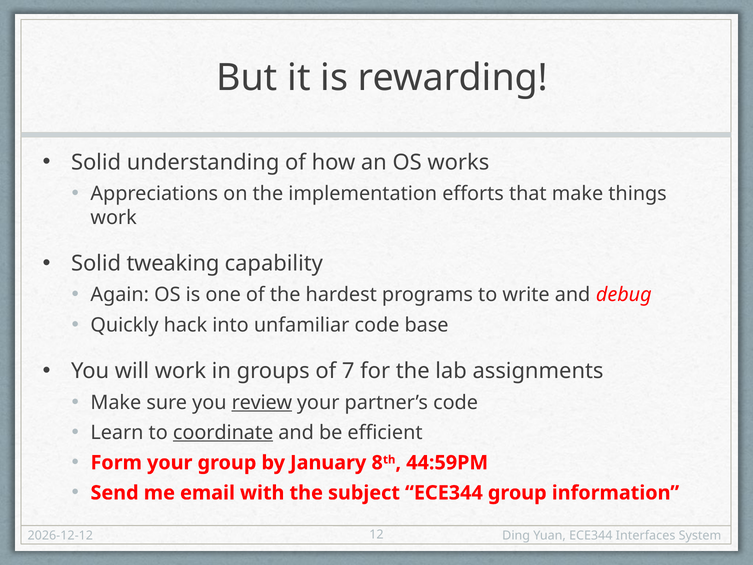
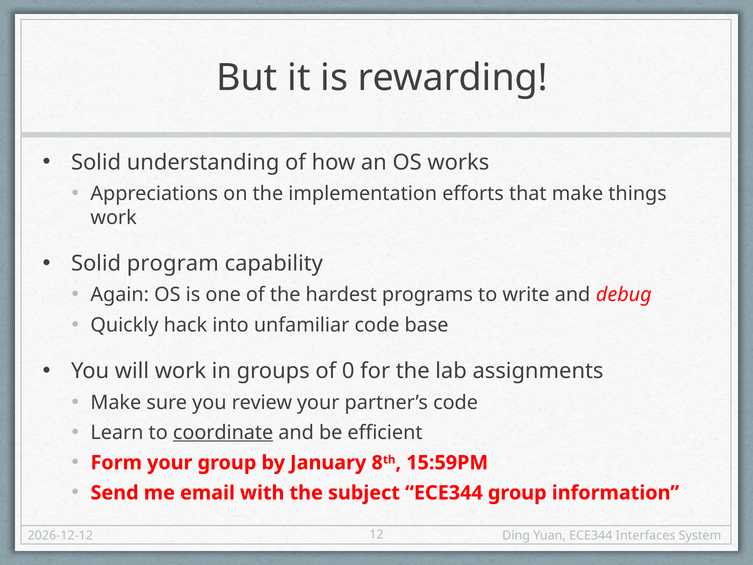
tweaking: tweaking -> program (173, 264)
7: 7 -> 0 (348, 371)
review underline: present -> none (262, 402)
44:59PM: 44:59PM -> 15:59PM (447, 463)
